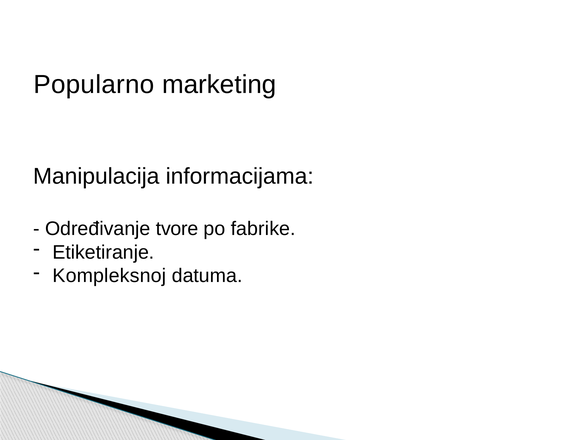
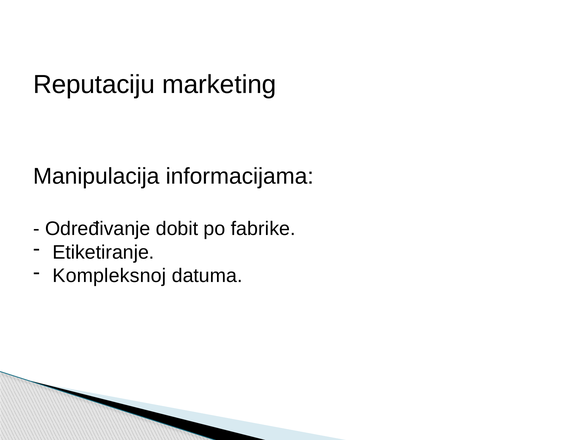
Popularno: Popularno -> Reputaciju (94, 84)
tvore: tvore -> dobit (177, 229)
